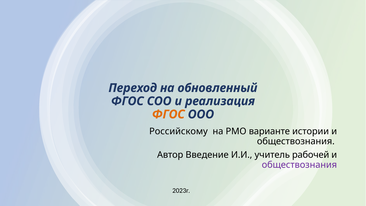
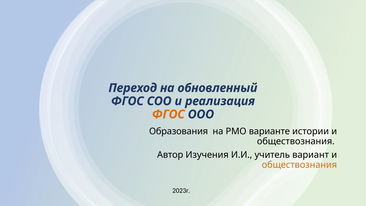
Российскому: Российскому -> Образования (179, 131)
Введение: Введение -> Изучения (207, 155)
рабочей: рабочей -> вариант (311, 155)
обществознания colour: purple -> orange (299, 165)
